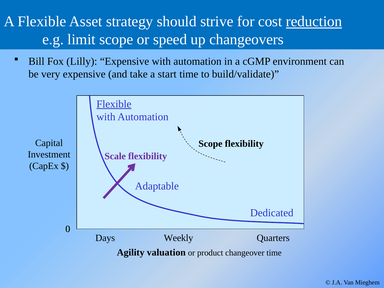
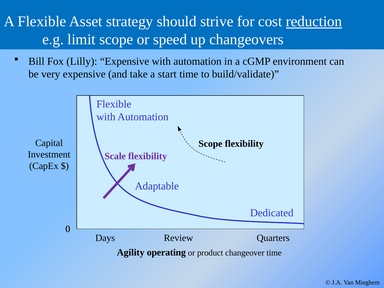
Flexible underline: present -> none (114, 104)
Weekly: Weekly -> Review (178, 238)
valuation: valuation -> operating (166, 253)
